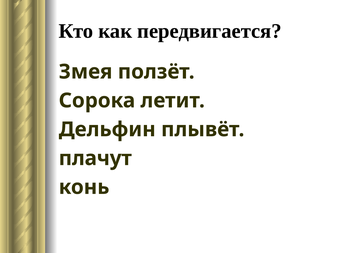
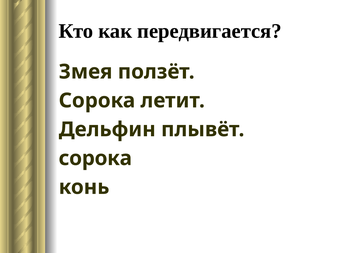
плачут: плачут -> сорока (95, 158)
